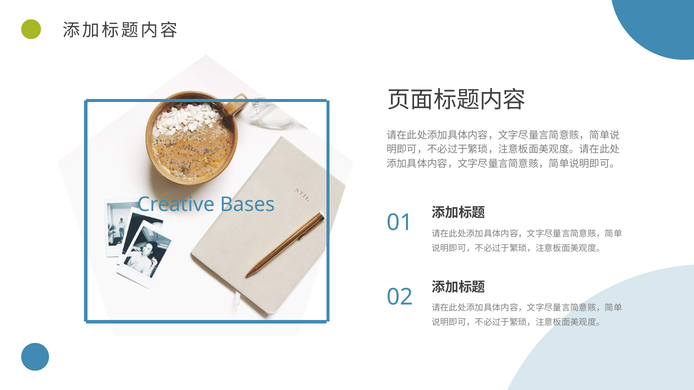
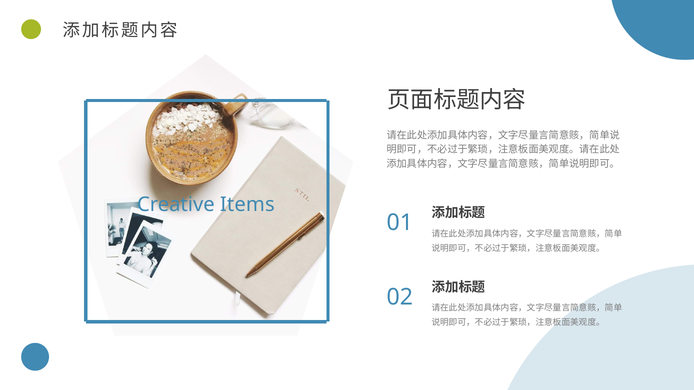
Bases: Bases -> Items (247, 205)
